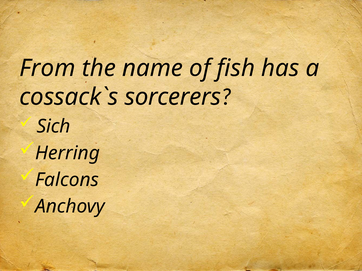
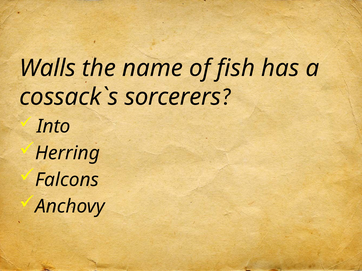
From: From -> Walls (48, 68)
Sich: Sich -> Into (54, 127)
